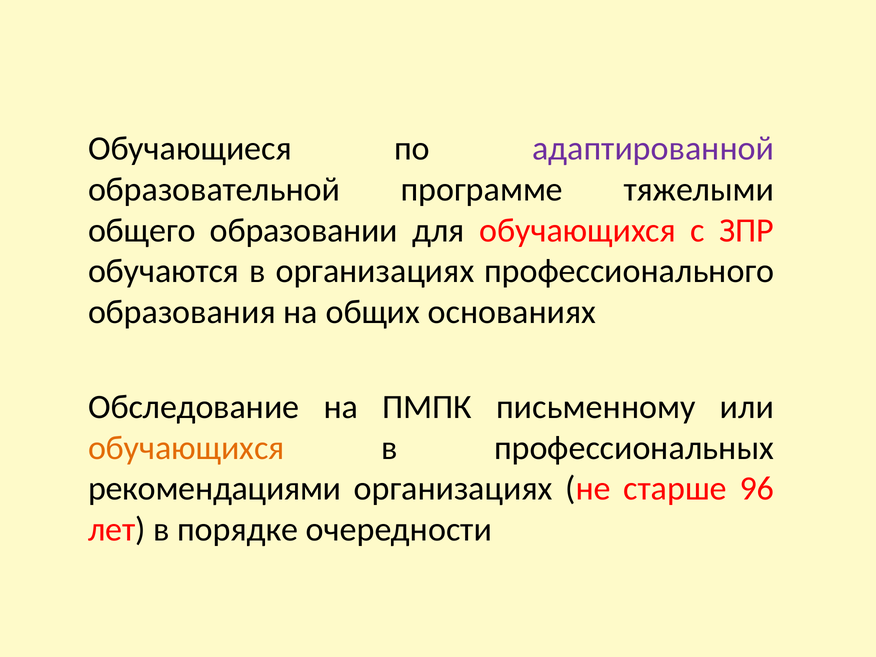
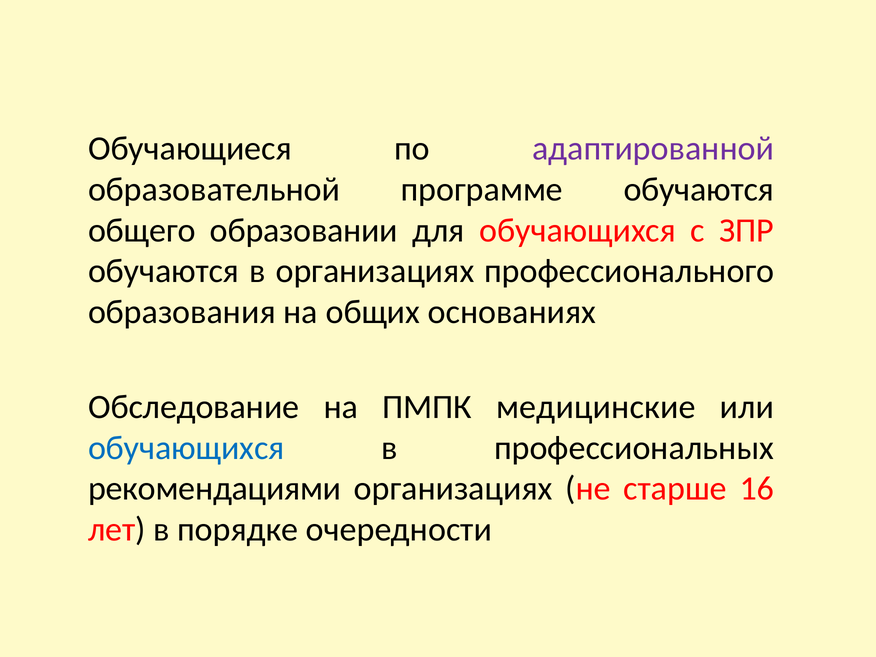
программе тяжелыми: тяжелыми -> обучаются (699, 189)
письменному: письменному -> медицинские (596, 407)
обучающихся colour: orange -> blue (186, 448)
96: 96 -> 16 (757, 489)
